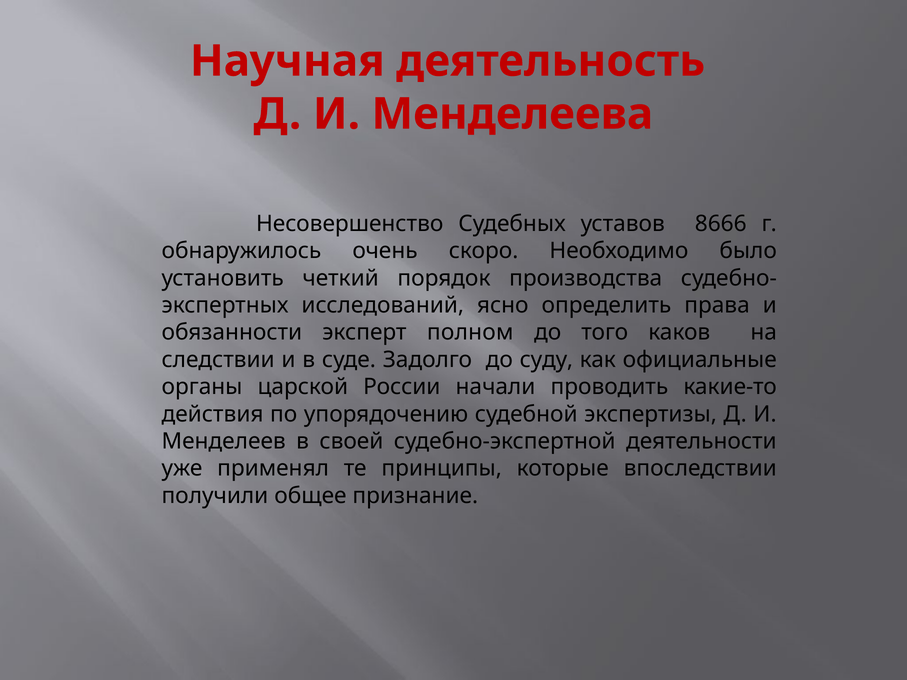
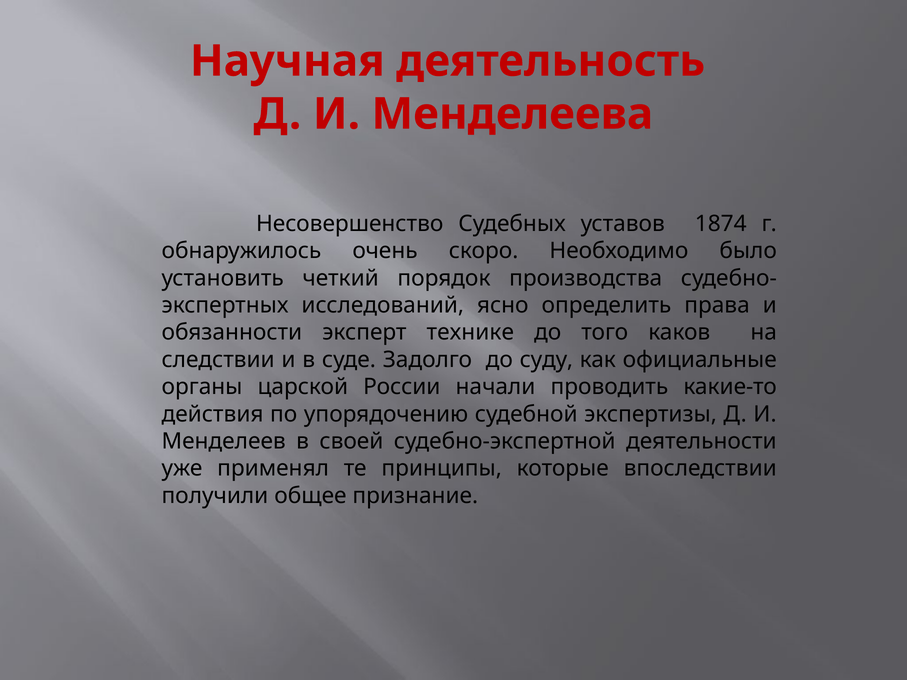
8666: 8666 -> 1874 (721, 224)
полном: полном -> технике (470, 333)
